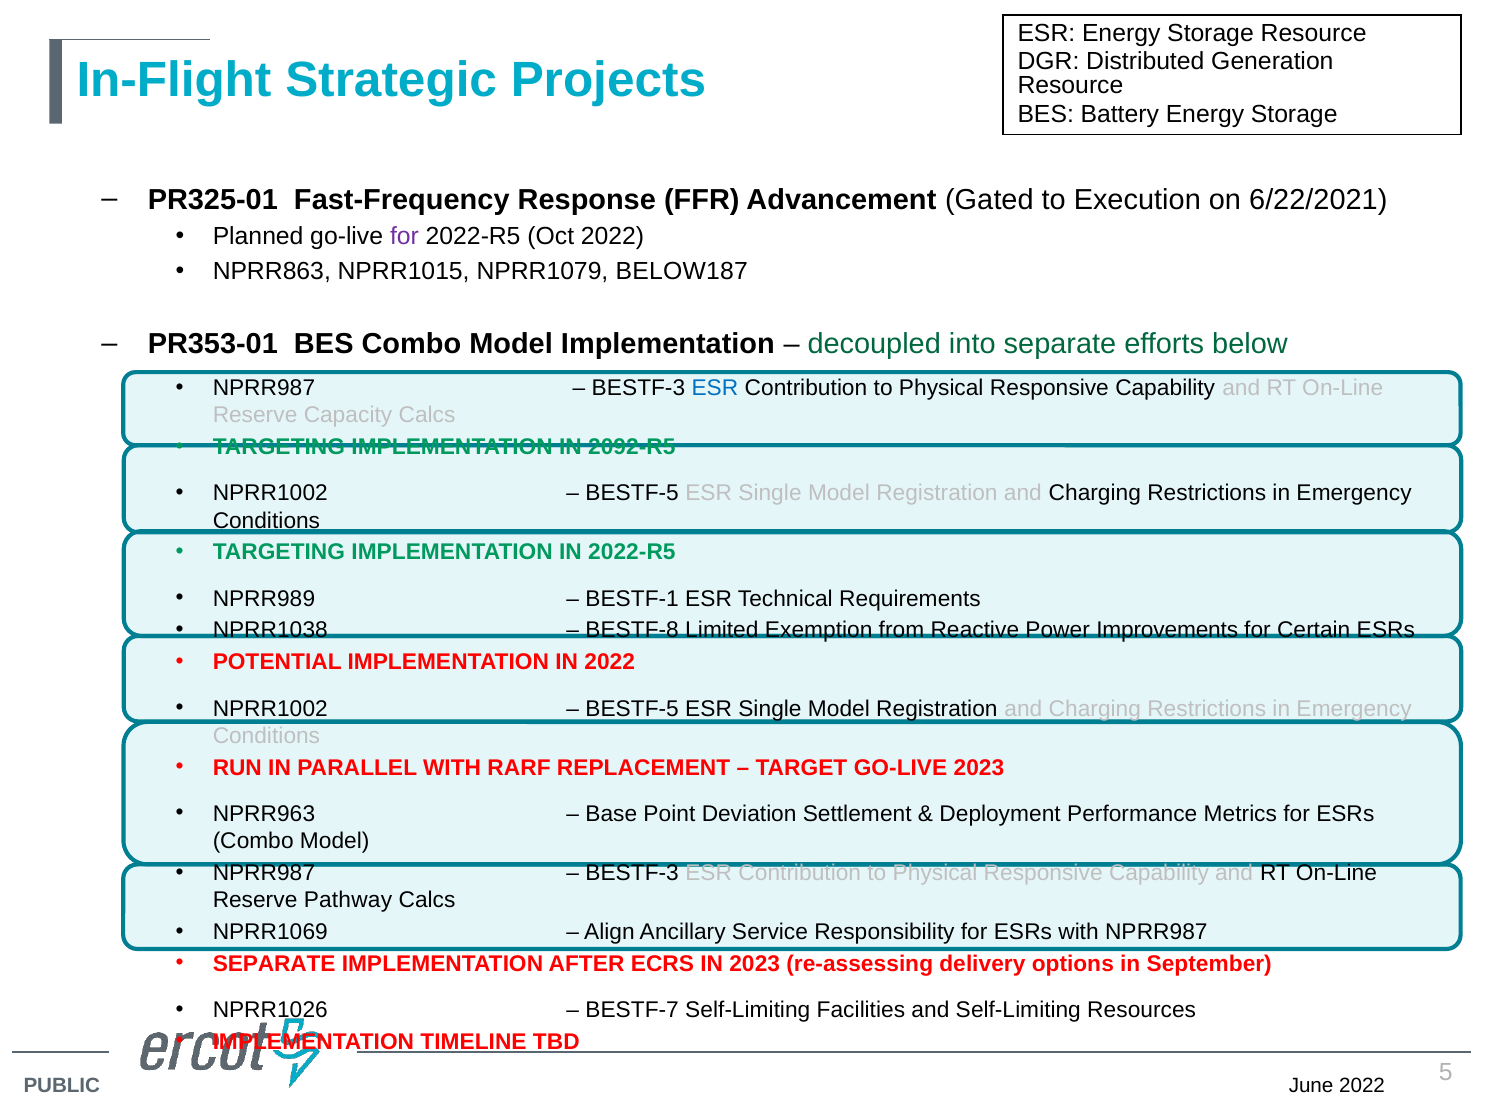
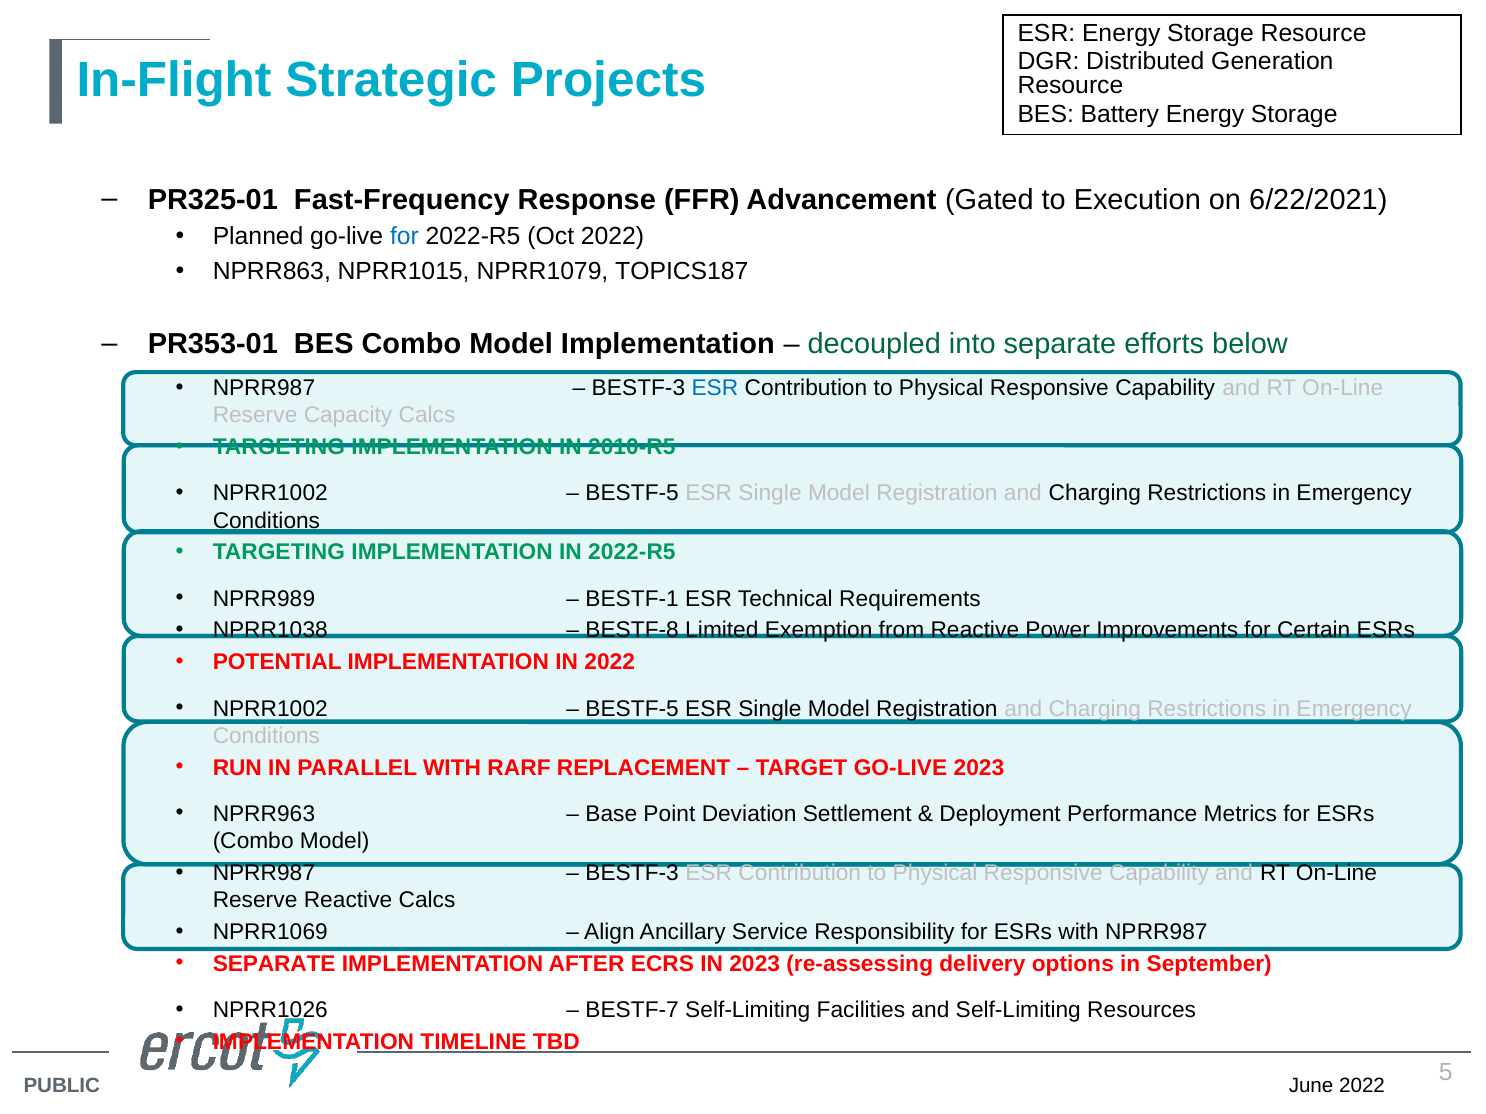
for colour: purple -> blue (404, 237)
BELOW187: BELOW187 -> TOPICS187 (682, 272)
2092-R5: 2092-R5 -> 2010-R5 (632, 447)
Reserve Pathway: Pathway -> Reactive (348, 900)
